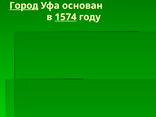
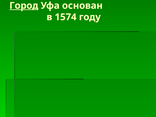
1574 underline: present -> none (66, 17)
